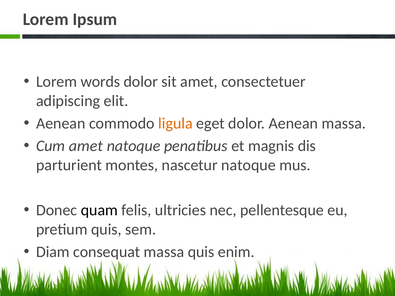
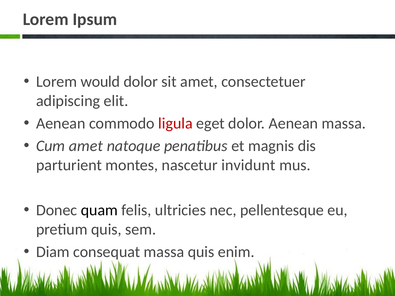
words: words -> would (100, 82)
ligula colour: orange -> red (175, 123)
nascetur natoque: natoque -> invidunt (248, 165)
